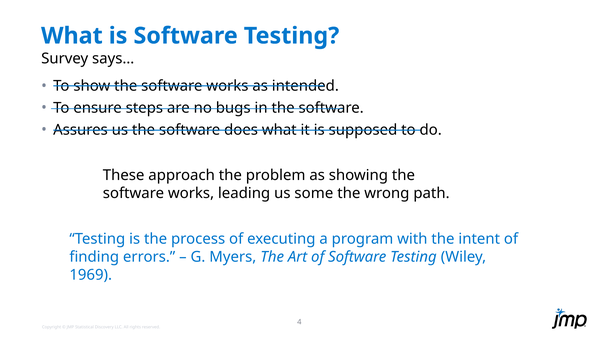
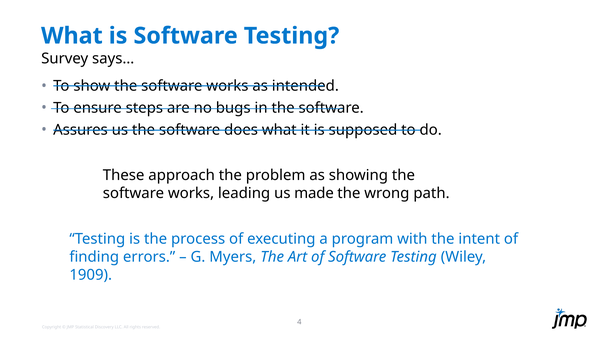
some: some -> made (314, 193)
1969: 1969 -> 1909 (91, 275)
